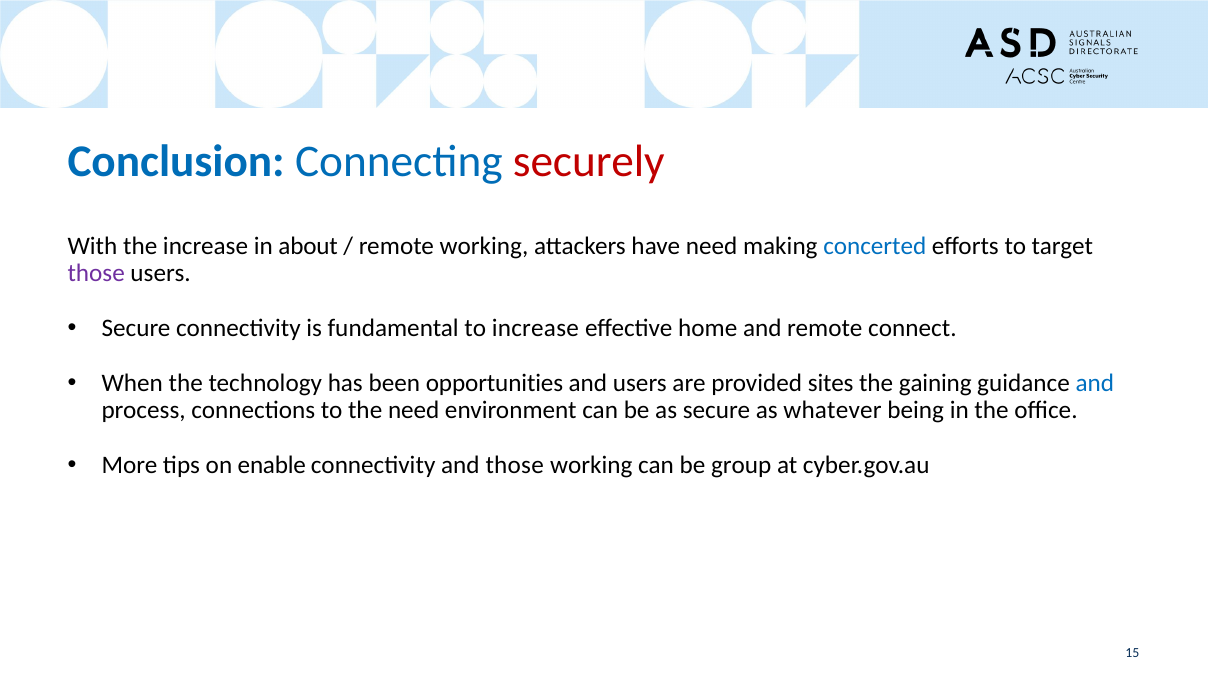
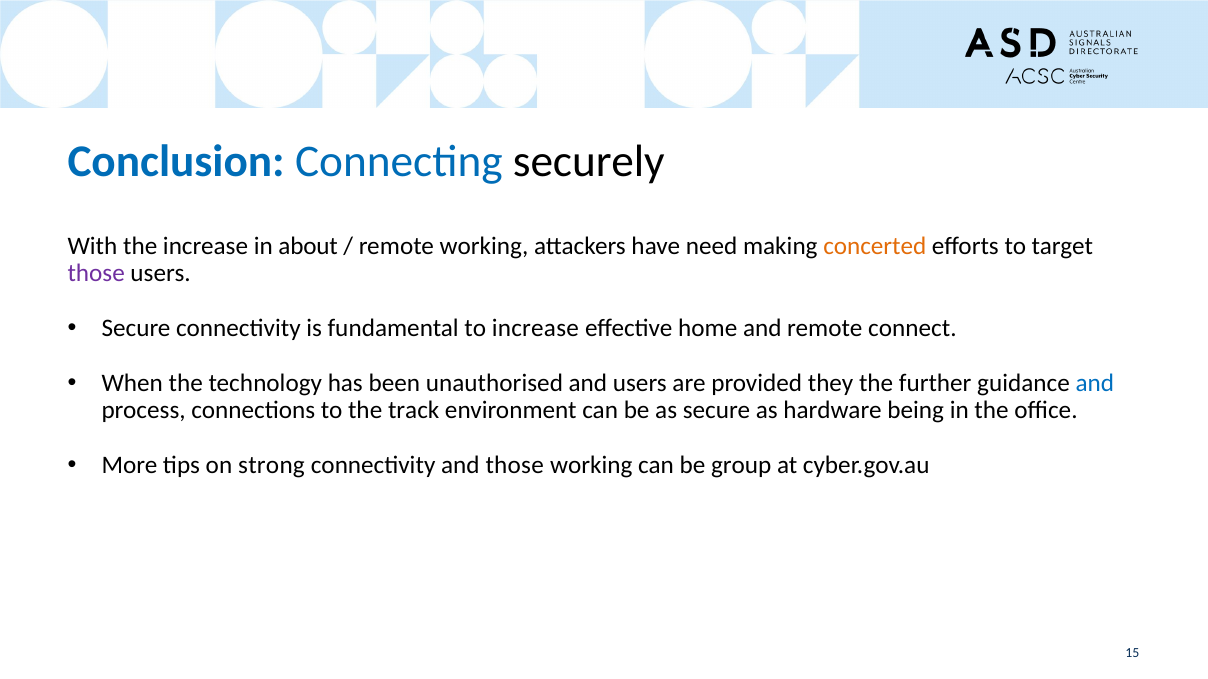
securely colour: red -> black (589, 161)
concerted colour: blue -> orange (875, 246)
opportunities: opportunities -> unauthorised (494, 383)
sites: sites -> they (831, 383)
gaining: gaining -> further (935, 383)
the need: need -> track (414, 411)
whatever: whatever -> hardware (833, 411)
enable: enable -> strong (272, 466)
